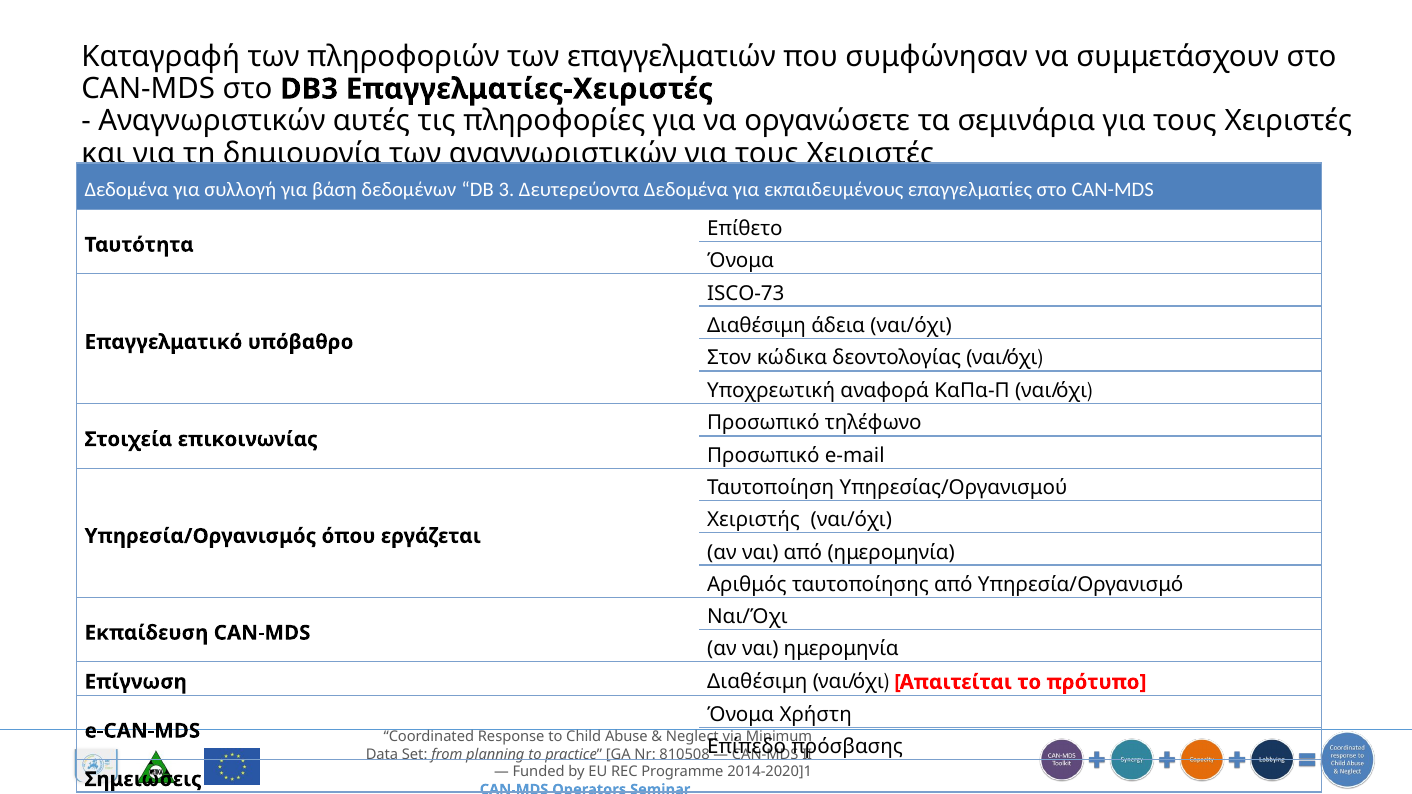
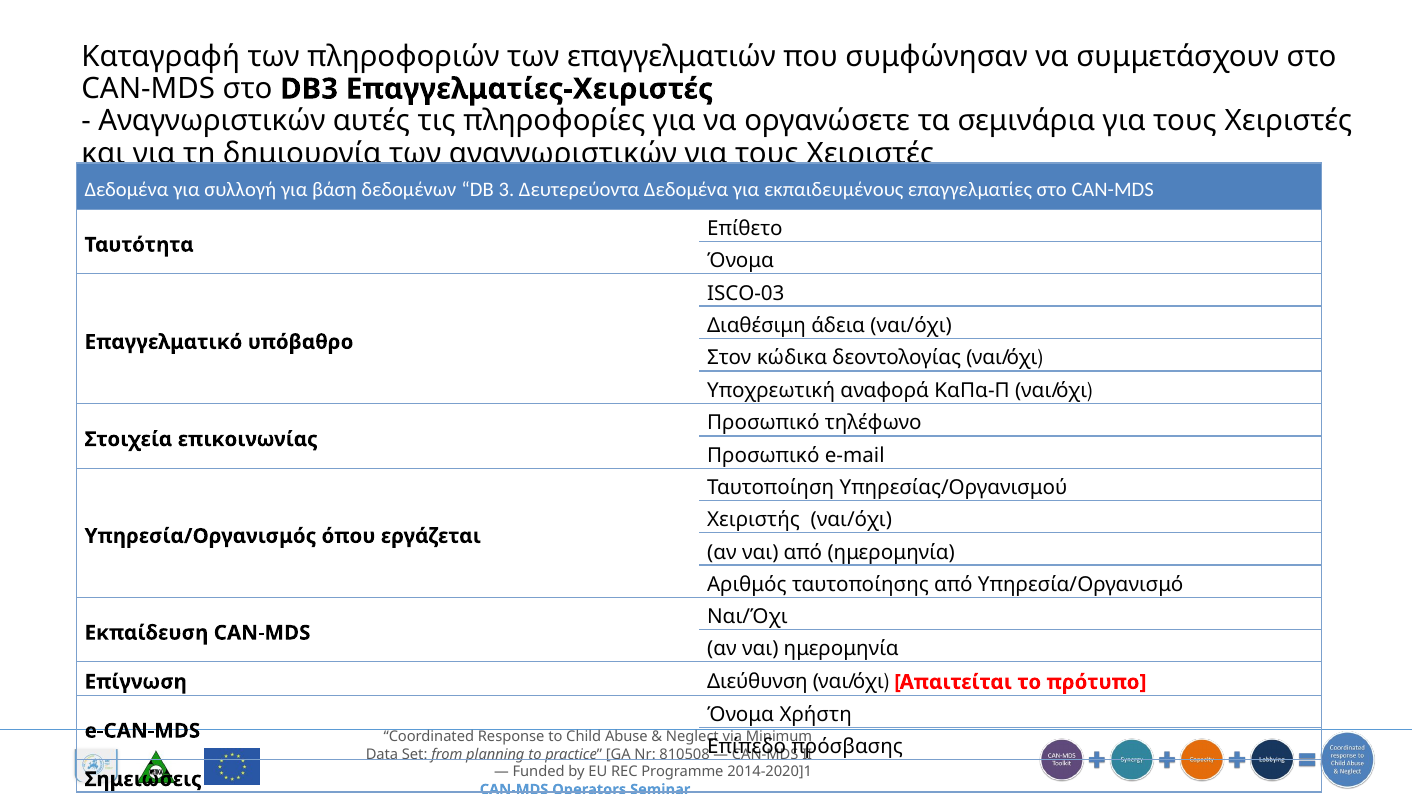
ISCO-73: ISCO-73 -> ISCO-03 (746, 293)
Επίγνωση Διαθέσιμη: Διαθέσιμη -> Διεύθυνση (757, 682)
